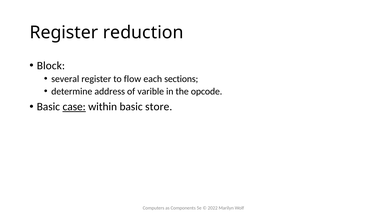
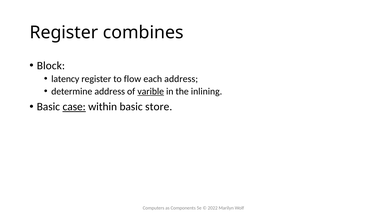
reduction: reduction -> combines (143, 33)
several: several -> latency (65, 79)
each sections: sections -> address (181, 79)
varible underline: none -> present (151, 91)
opcode: opcode -> inlining (207, 91)
